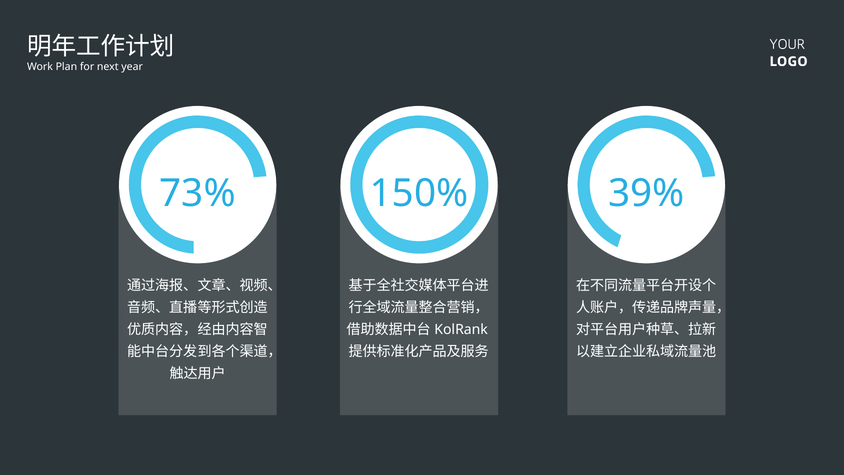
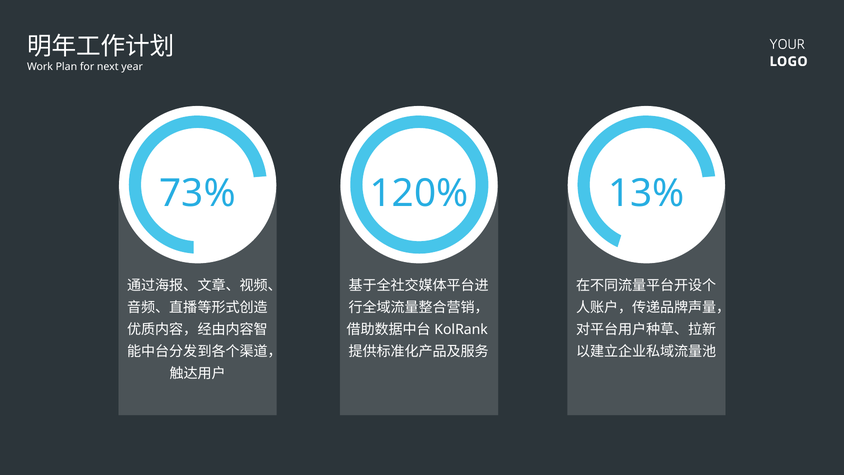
150%: 150% -> 120% (419, 193)
39%: 39% -> 13% (646, 193)
